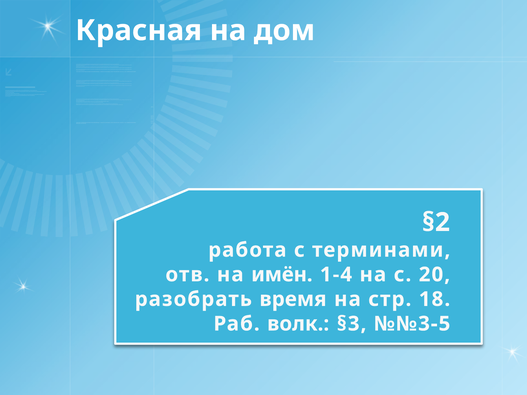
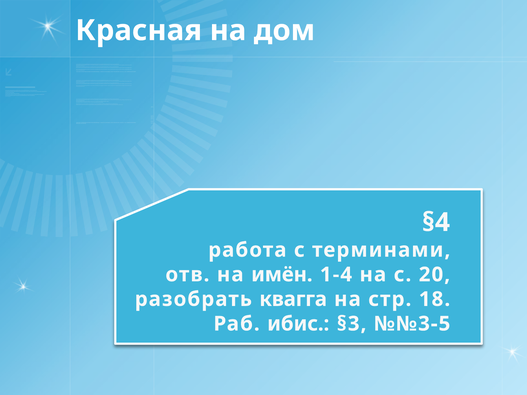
§2: §2 -> §4 (436, 222)
время: время -> квагга (293, 299)
волк: волк -> ибис (298, 324)
